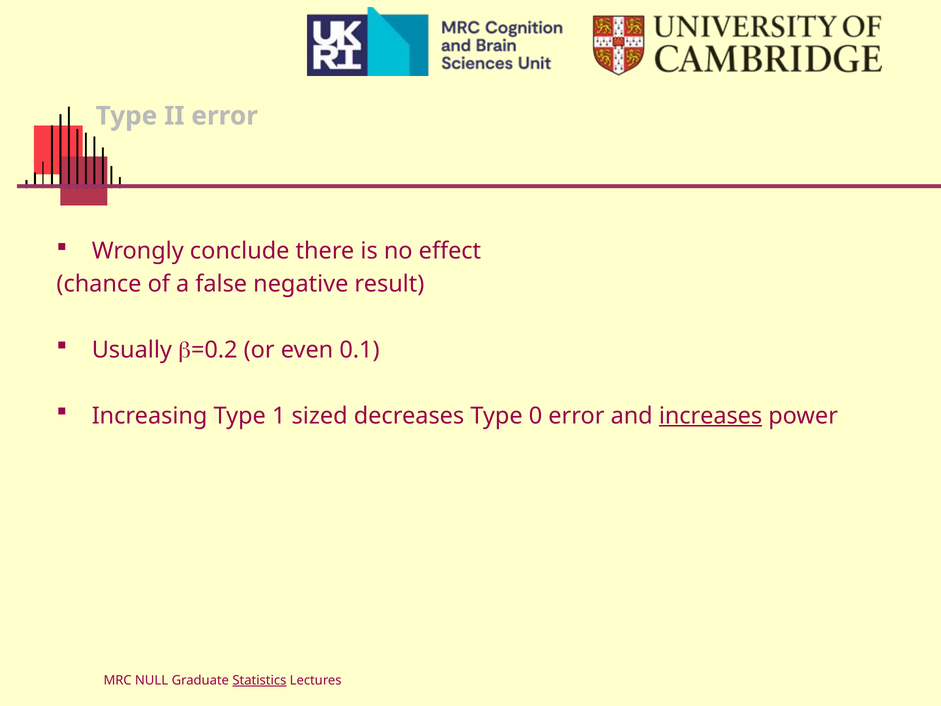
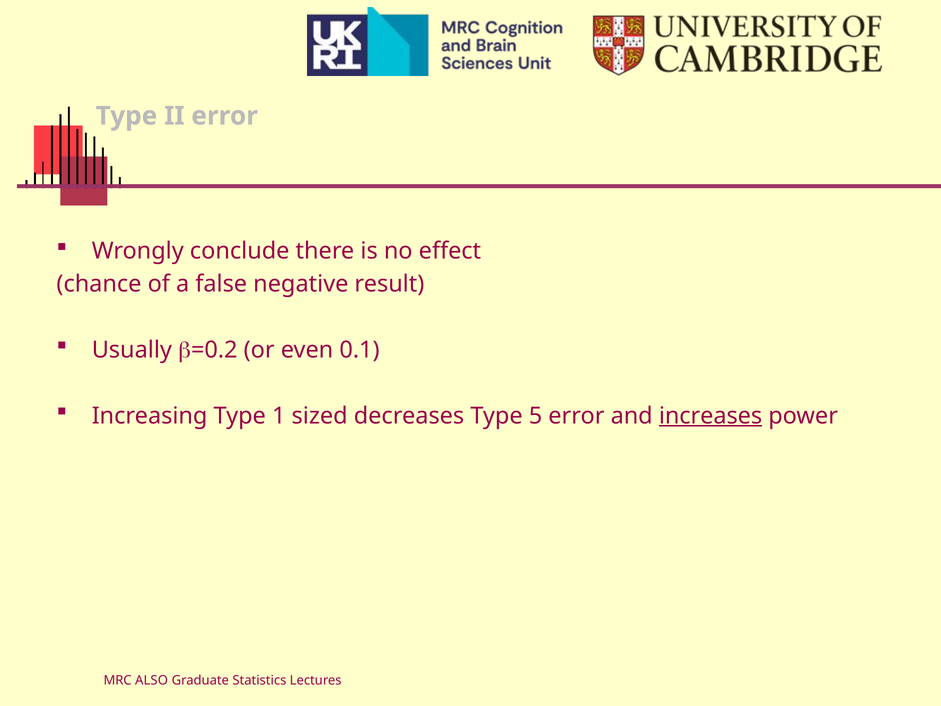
0: 0 -> 5 (536, 416)
NULL: NULL -> ALSO (152, 680)
Statistics underline: present -> none (259, 680)
